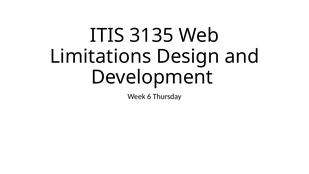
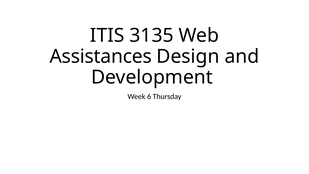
Limitations: Limitations -> Assistances (101, 56)
